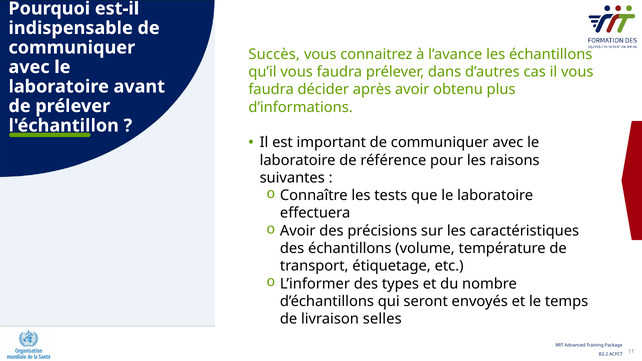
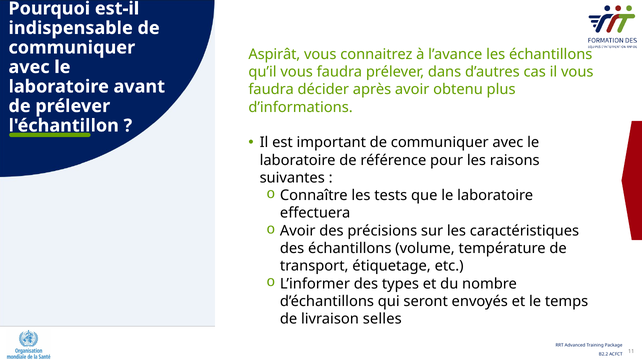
Succès: Succès -> Aspirât (274, 54)
